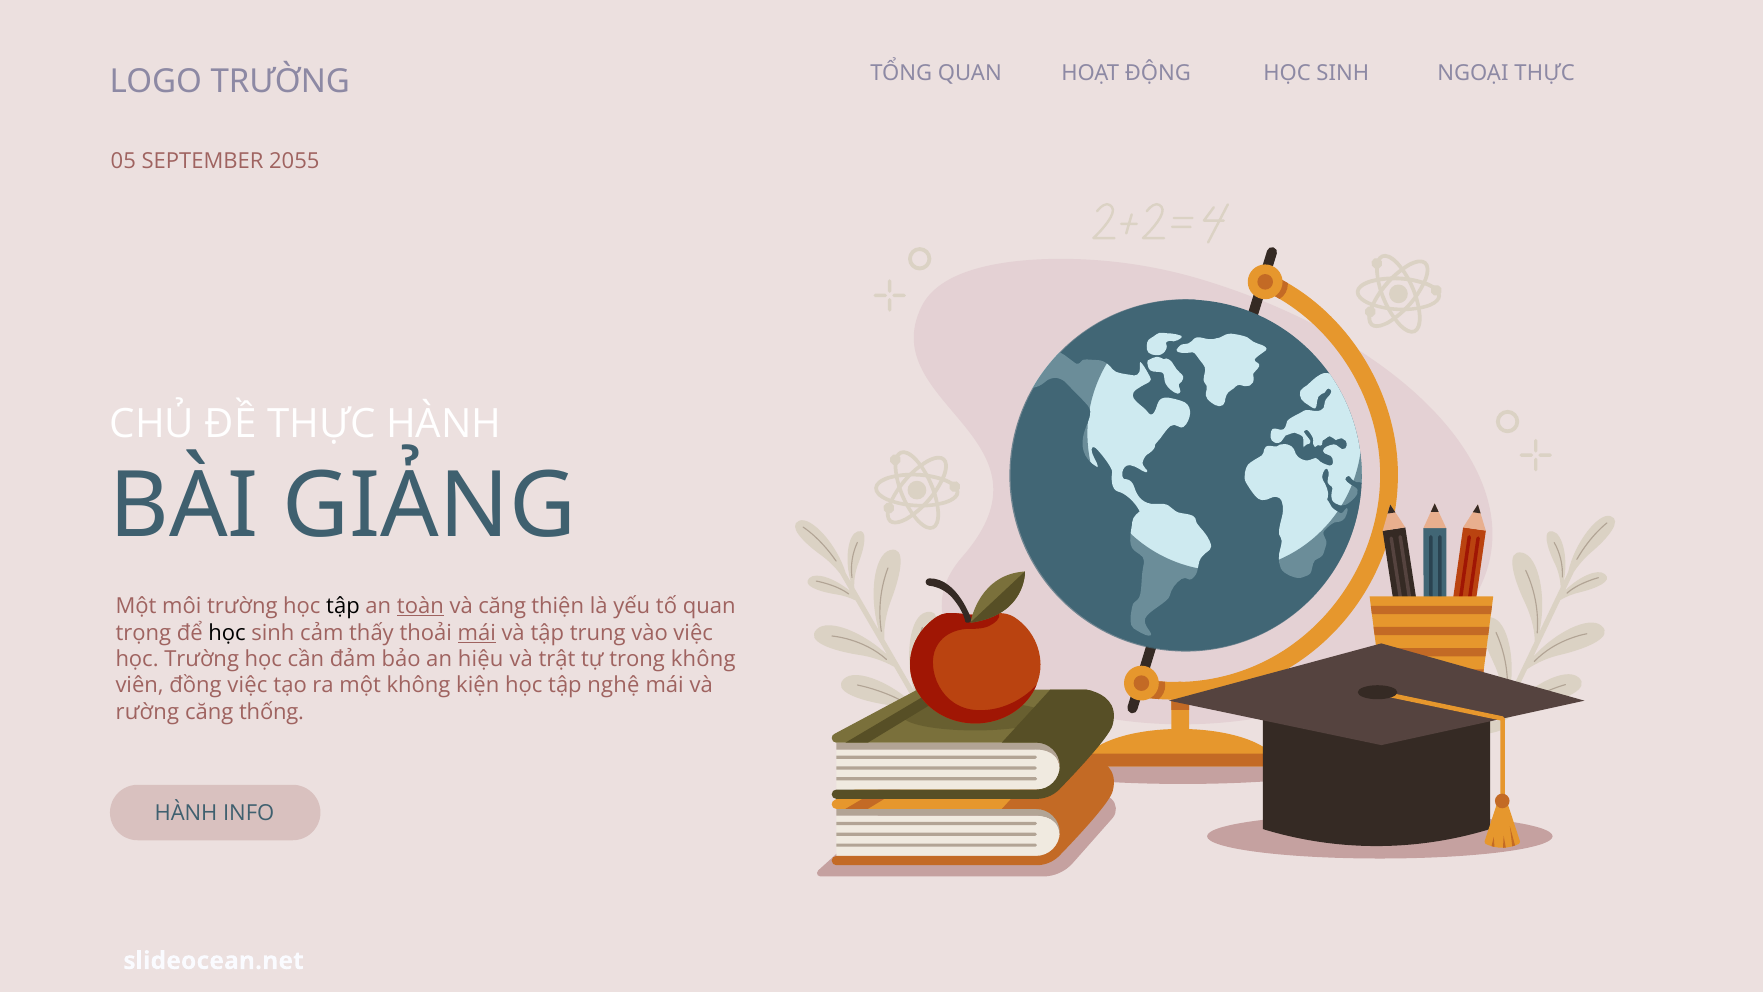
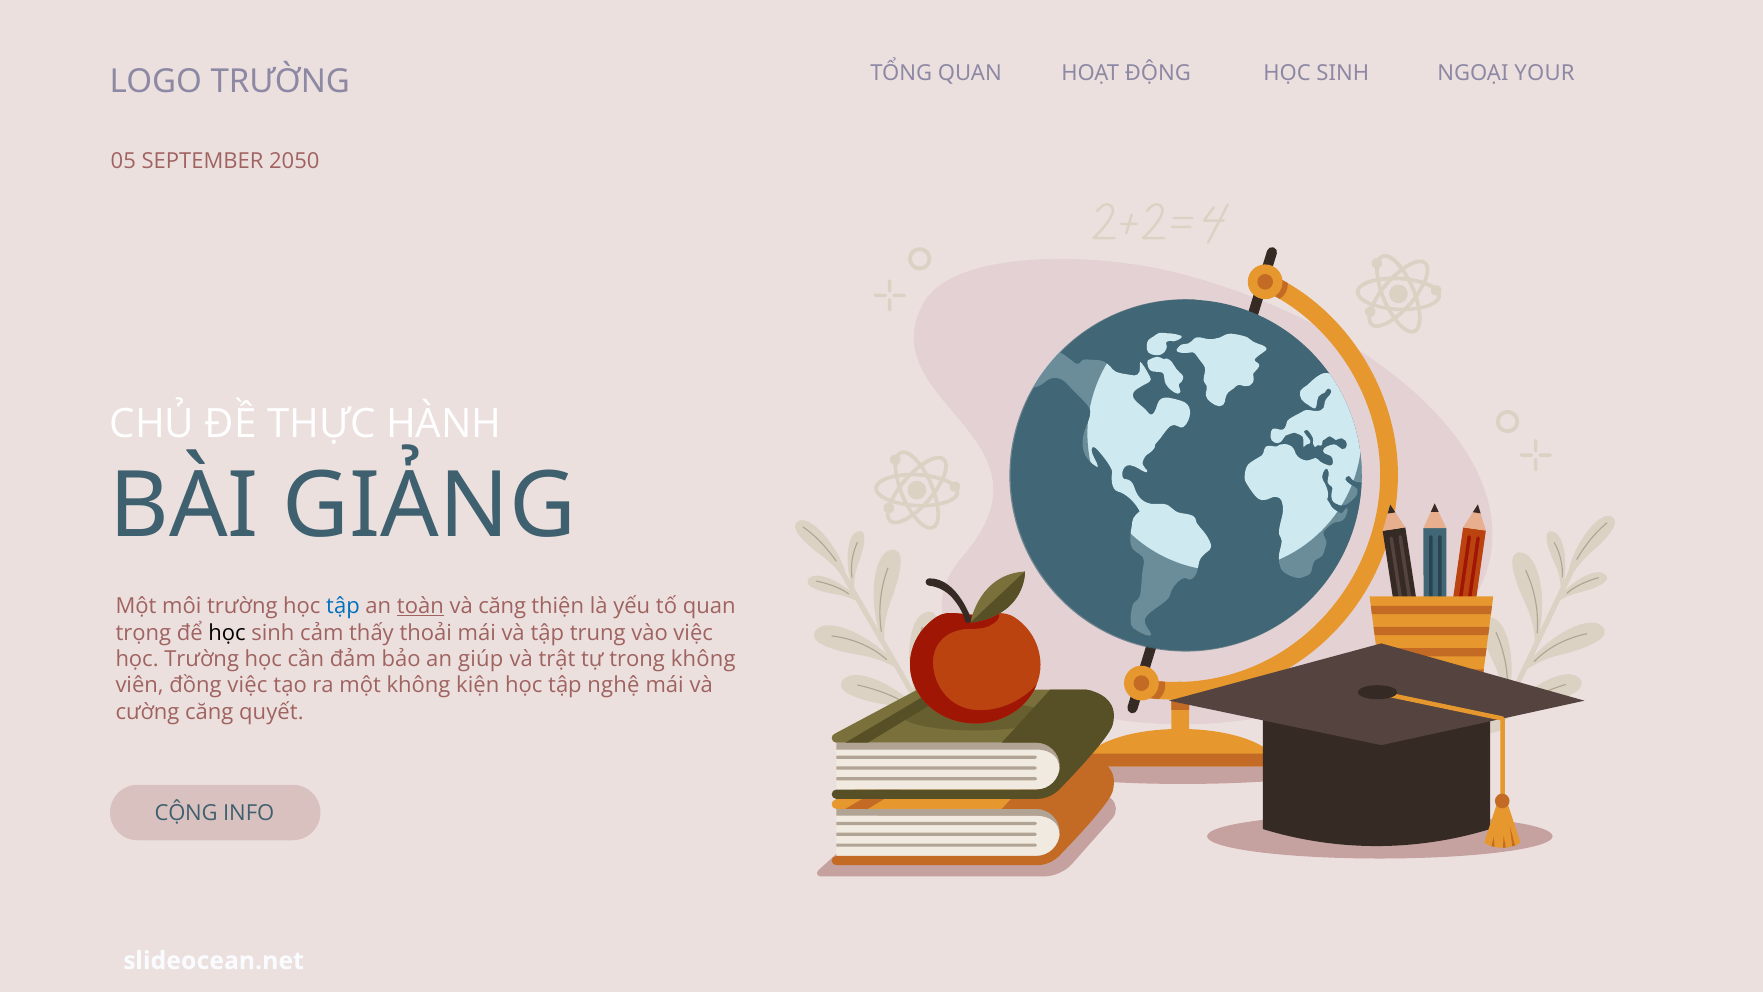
NGOẠI THỰC: THỰC -> YOUR (1545, 74)
2055: 2055 -> 2050 (294, 161)
tập colour: black -> blue (343, 606)
mái underline: present -> none (477, 633)
hiệu: hiệu -> giúp (481, 659)
rường: rường -> cường (147, 712)
thống: thống -> quyết (271, 712)
HÀNH: HÀNH -> CỘNG (186, 814)
